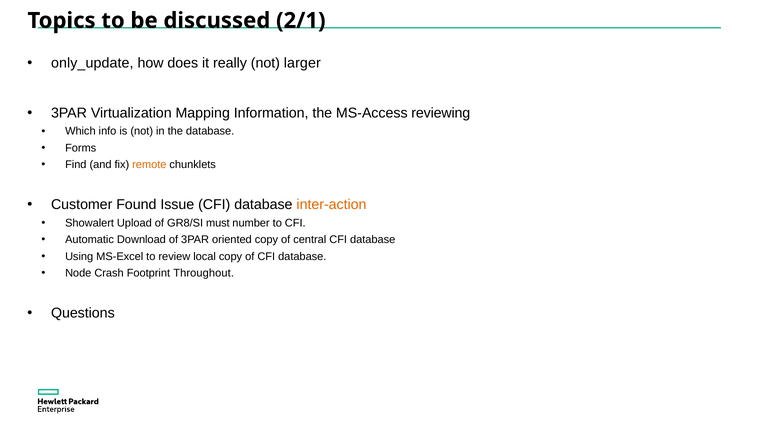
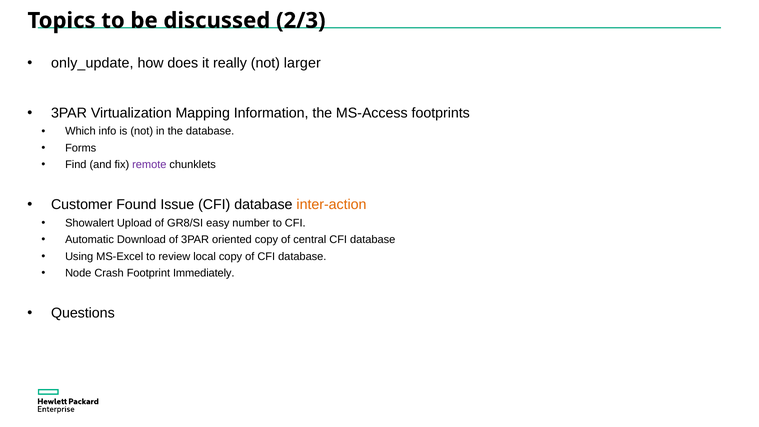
2/1: 2/1 -> 2/3 (301, 21)
reviewing: reviewing -> footprints (441, 113)
remote colour: orange -> purple (149, 165)
must: must -> easy (218, 223)
Throughout: Throughout -> Immediately (204, 273)
